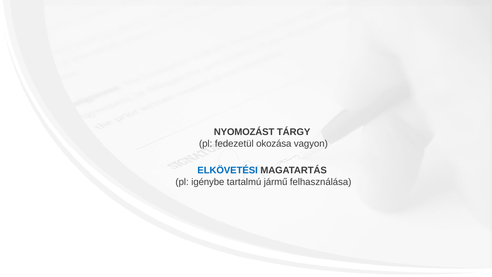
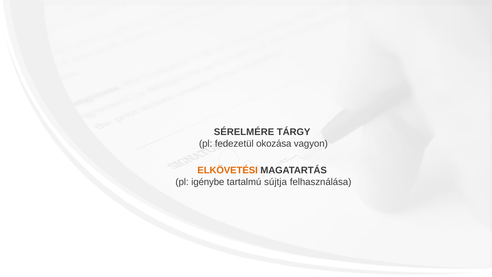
NYOMOZÁST: NYOMOZÁST -> SÉRELMÉRE (244, 132)
ELKÖVETÉSI colour: blue -> orange (228, 170)
jármű: jármű -> sújtja (276, 182)
